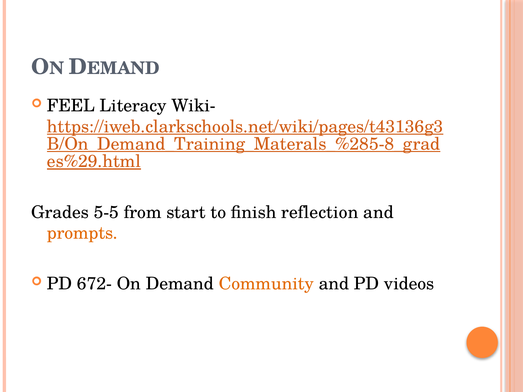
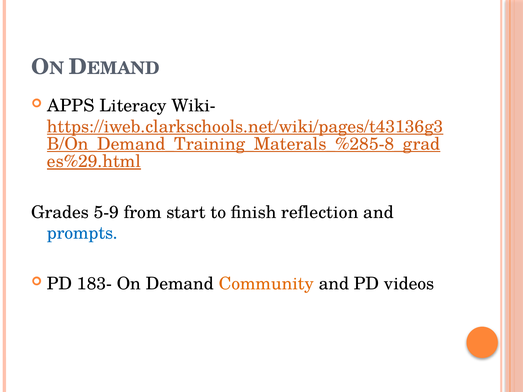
FEEL: FEEL -> APPS (71, 106)
5-5: 5-5 -> 5-9 (106, 212)
prompts colour: orange -> blue (82, 233)
672-: 672- -> 183- (94, 284)
